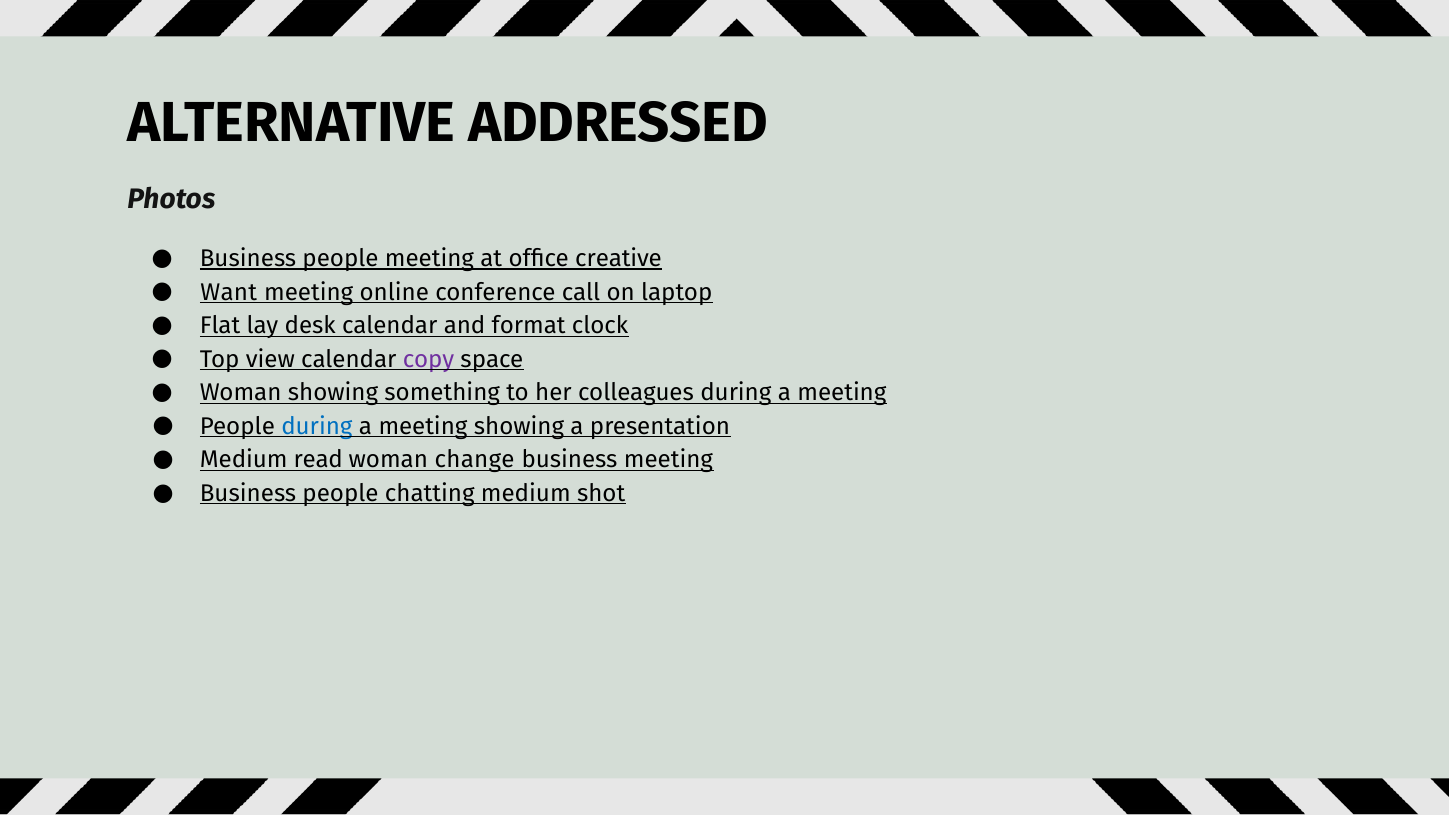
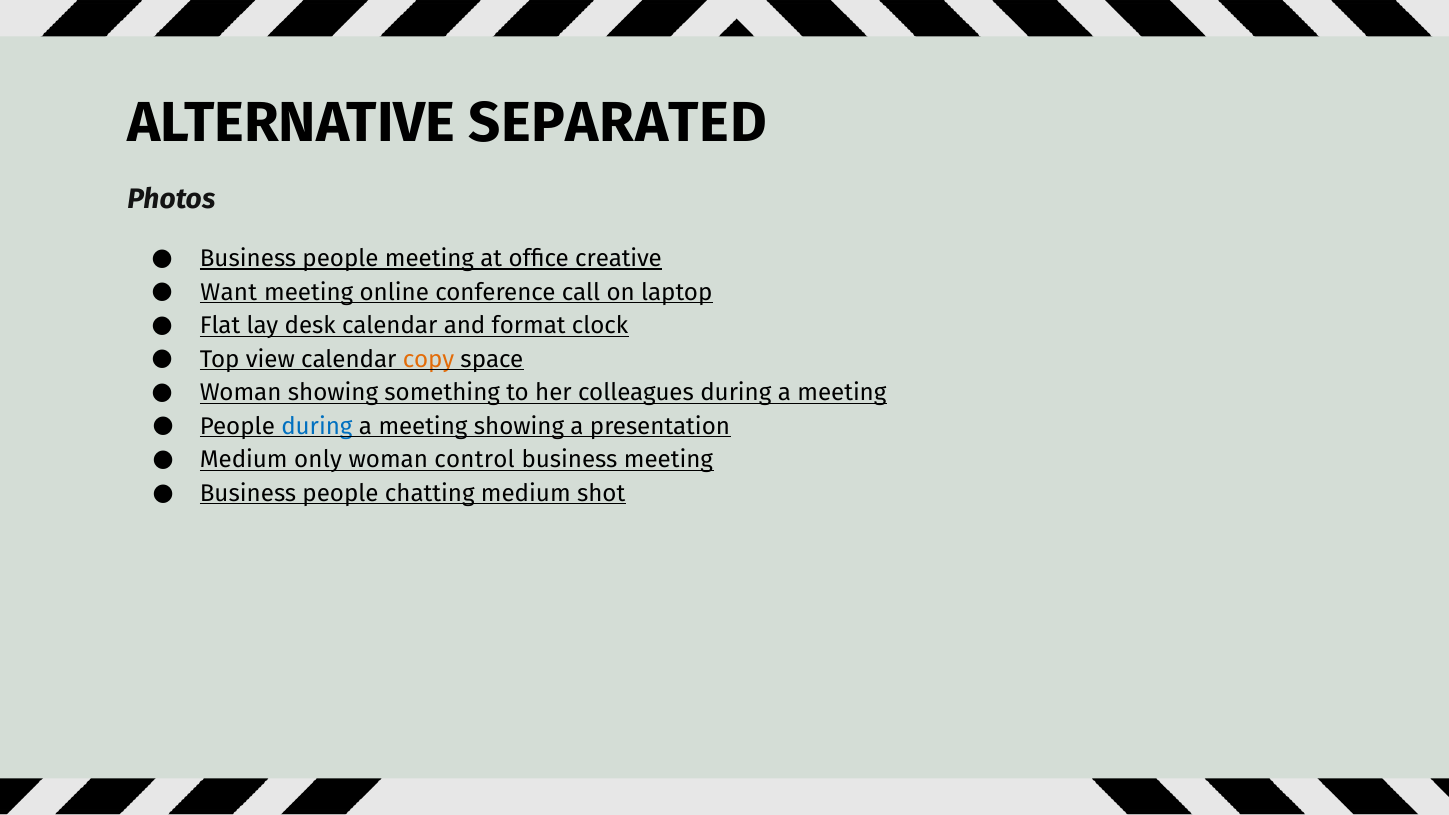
ADDRESSED: ADDRESSED -> SEPARATED (618, 123)
copy colour: purple -> orange (429, 359)
read: read -> only (318, 460)
change: change -> control (475, 460)
